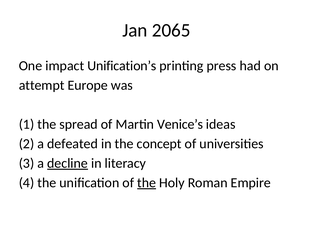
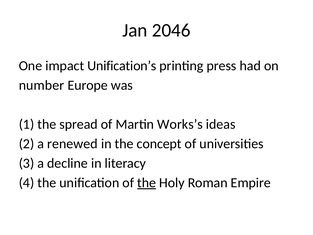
2065: 2065 -> 2046 (171, 30)
attempt: attempt -> number (42, 85)
Venice’s: Venice’s -> Works’s (180, 124)
defeated: defeated -> renewed (72, 144)
decline underline: present -> none (68, 163)
